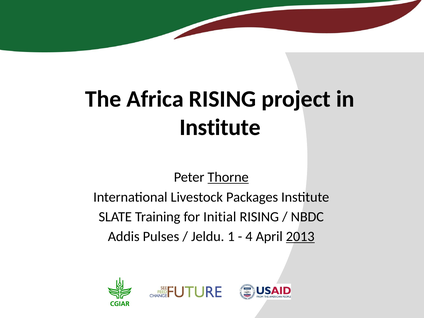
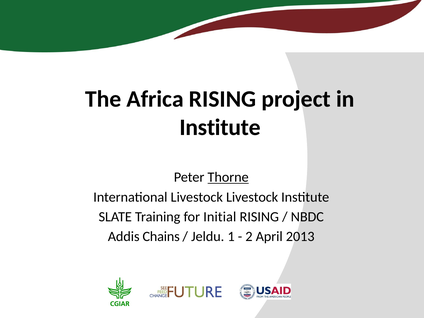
Livestock Packages: Packages -> Livestock (252, 197)
Pulses: Pulses -> Chains (161, 237)
4: 4 -> 2 (249, 237)
2013 underline: present -> none (300, 237)
